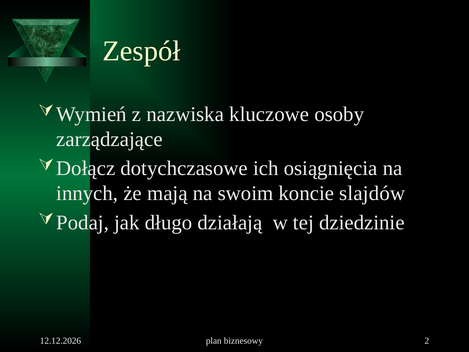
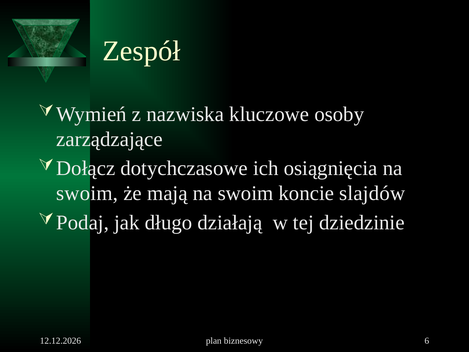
innych: innych -> swoim (87, 193)
2: 2 -> 6 (427, 341)
